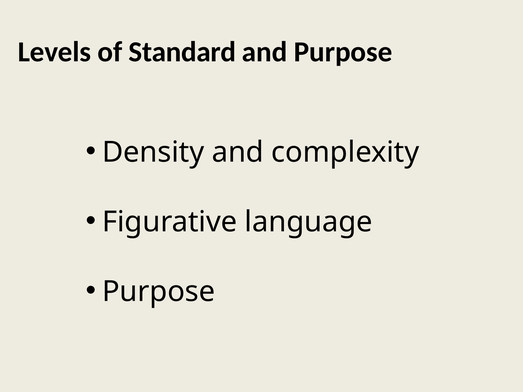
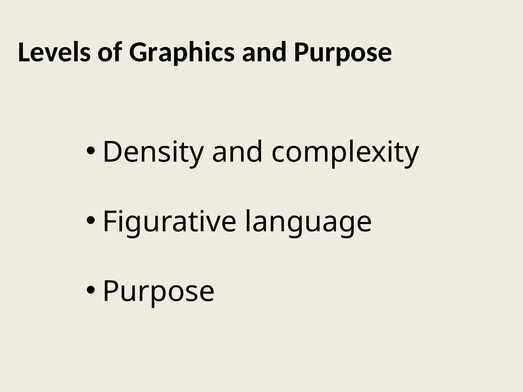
Standard: Standard -> Graphics (182, 52)
